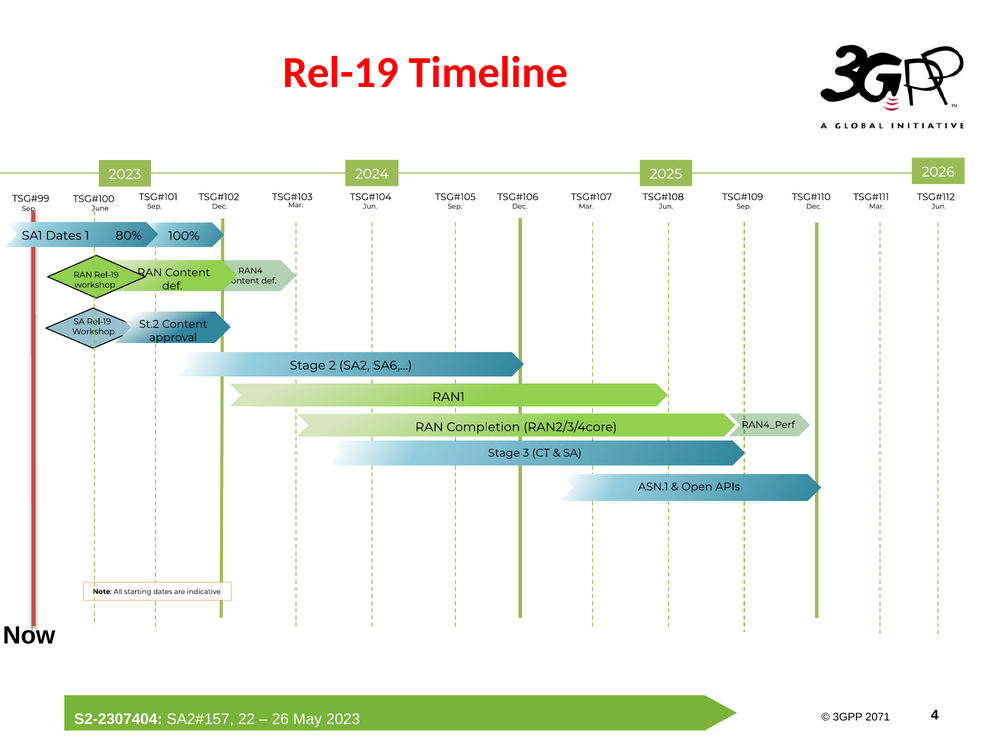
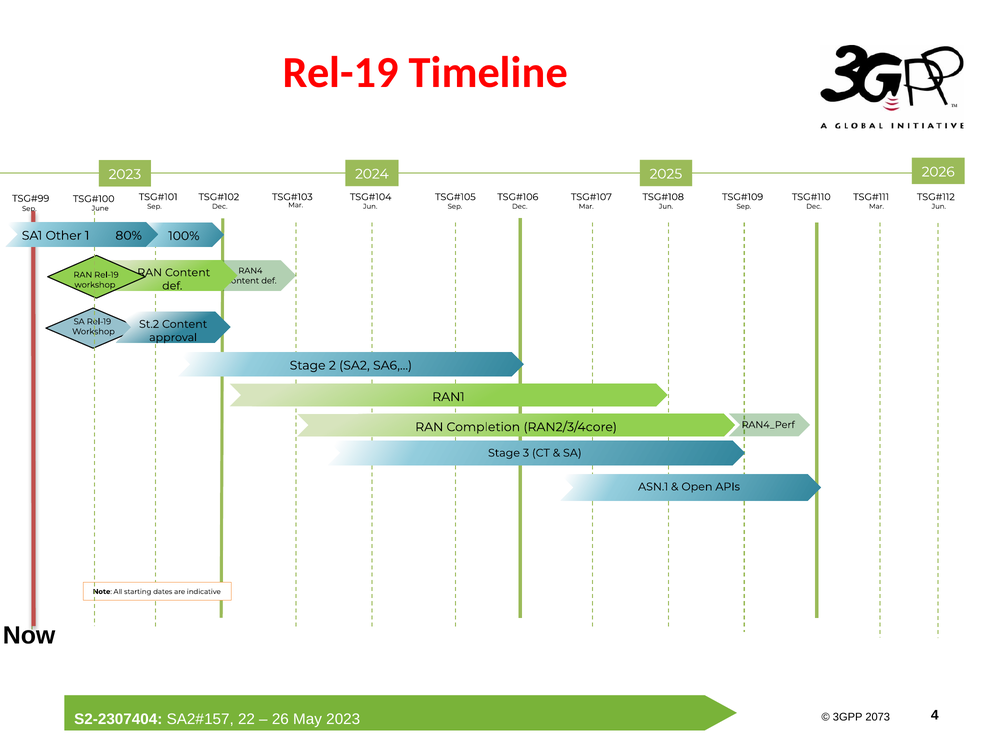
SA1 Dates: Dates -> Other (64, 236)
2071: 2071 -> 2073 (878, 717)
